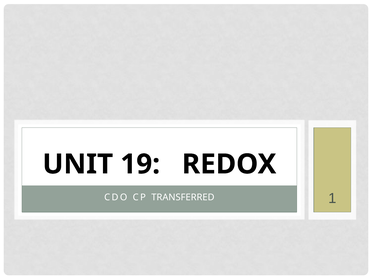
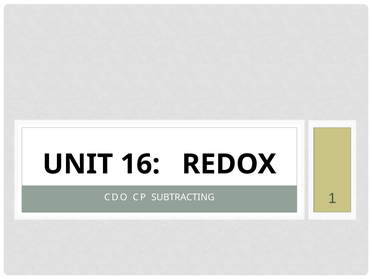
19: 19 -> 16 (140, 164)
TRANSFERRED: TRANSFERRED -> SUBTRACTING (183, 197)
